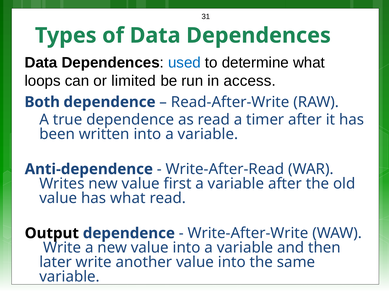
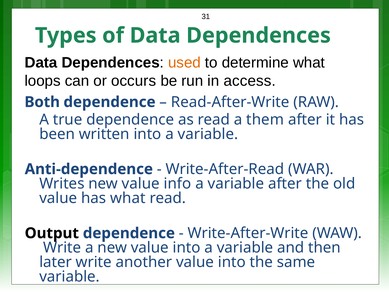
used colour: blue -> orange (184, 63)
limited: limited -> occurs (134, 81)
timer: timer -> them (265, 119)
first: first -> info (177, 183)
